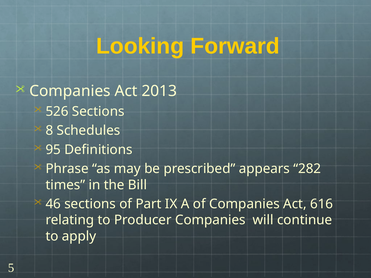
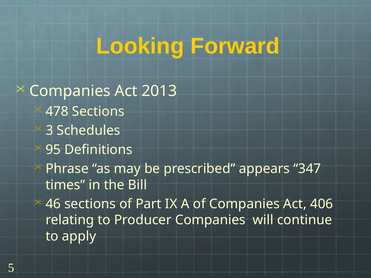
526: 526 -> 478 (57, 111)
8: 8 -> 3 (49, 131)
282: 282 -> 347 (307, 169)
616: 616 -> 406 (322, 204)
